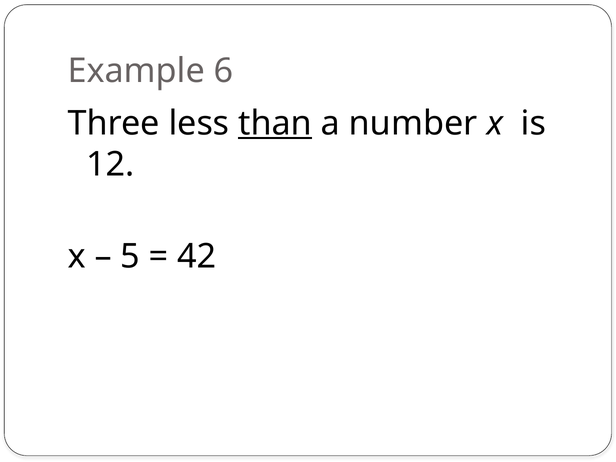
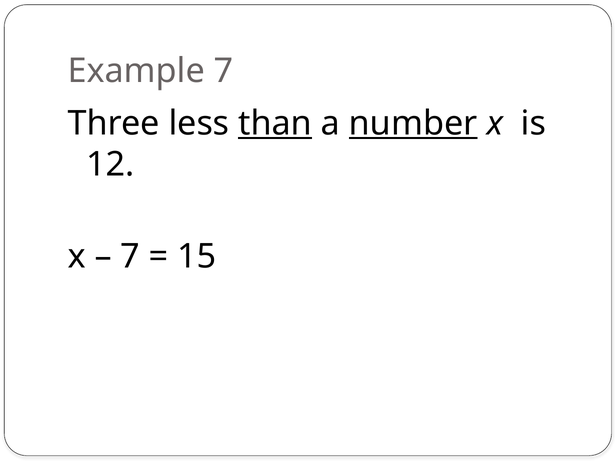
Example 6: 6 -> 7 (224, 71)
number underline: none -> present (413, 123)
5: 5 -> 7 (130, 257)
42: 42 -> 15 (197, 257)
